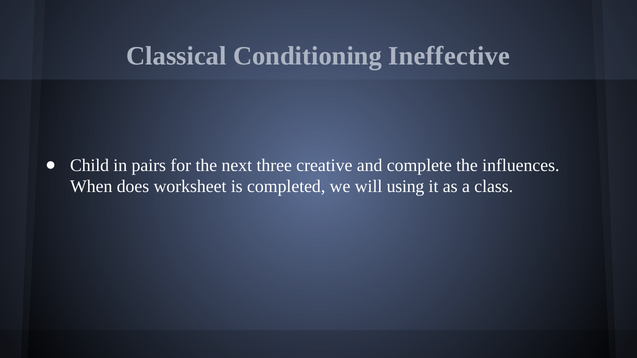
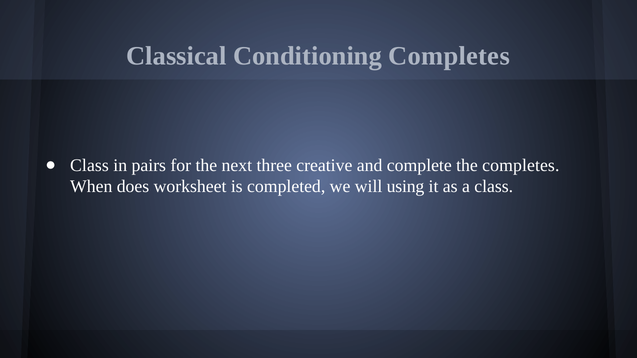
Conditioning Ineffective: Ineffective -> Completes (449, 56)
Child: Child -> Class (89, 166)
the influences: influences -> completes (521, 166)
